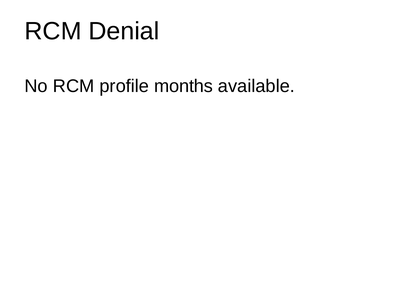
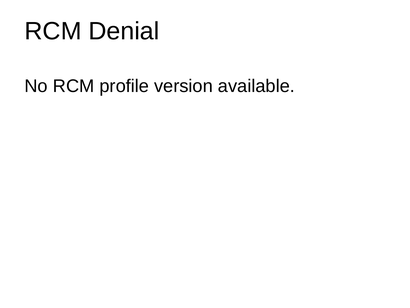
months: months -> version (184, 86)
